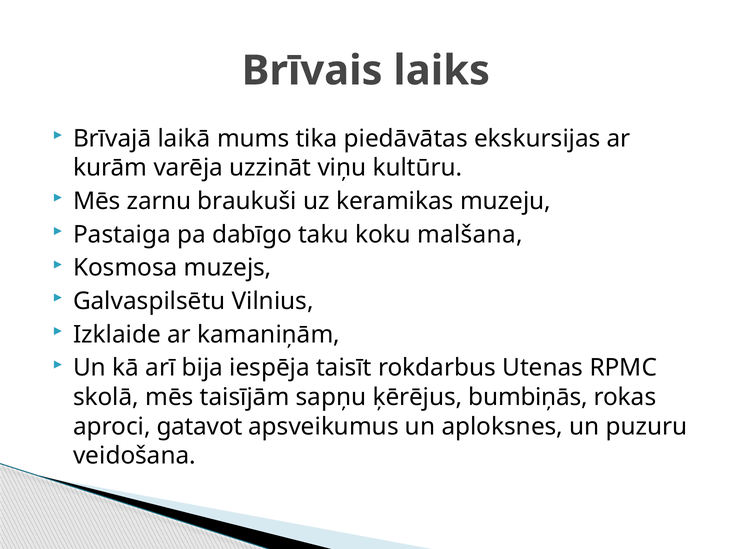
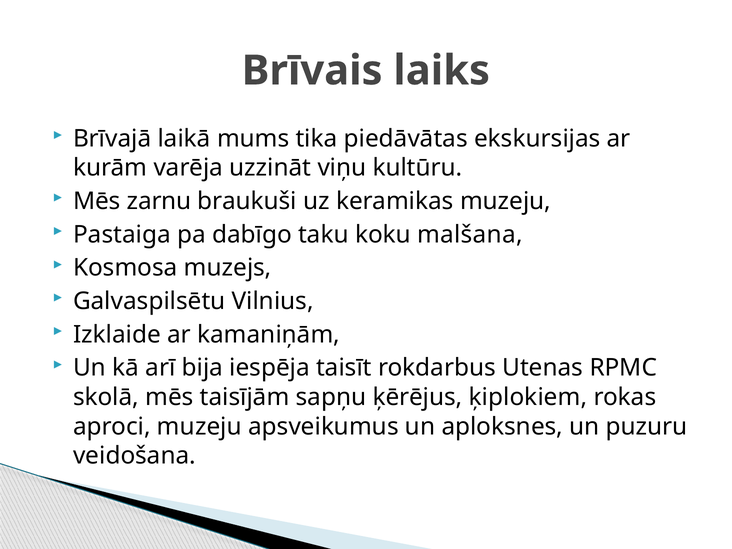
bumbiņās: bumbiņās -> ķiplokiem (528, 397)
aproci gatavot: gatavot -> muzeju (199, 426)
